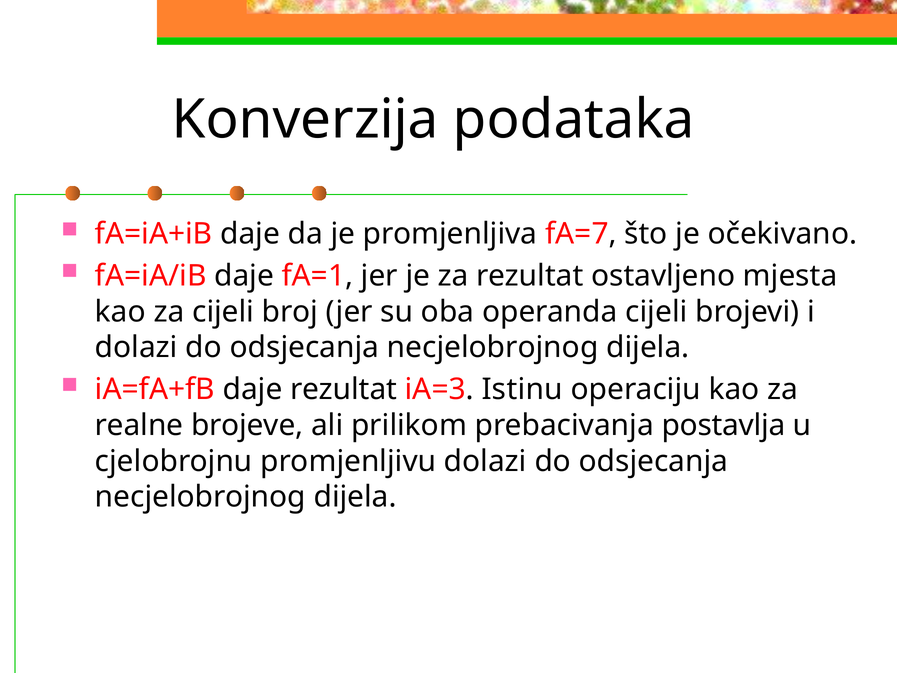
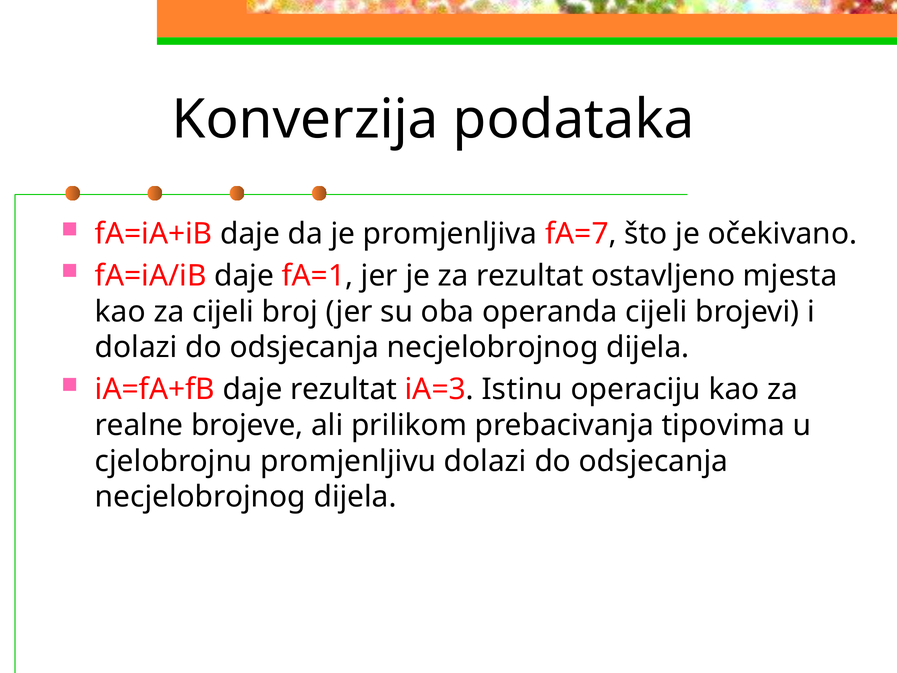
postavlja: postavlja -> tipovima (723, 425)
